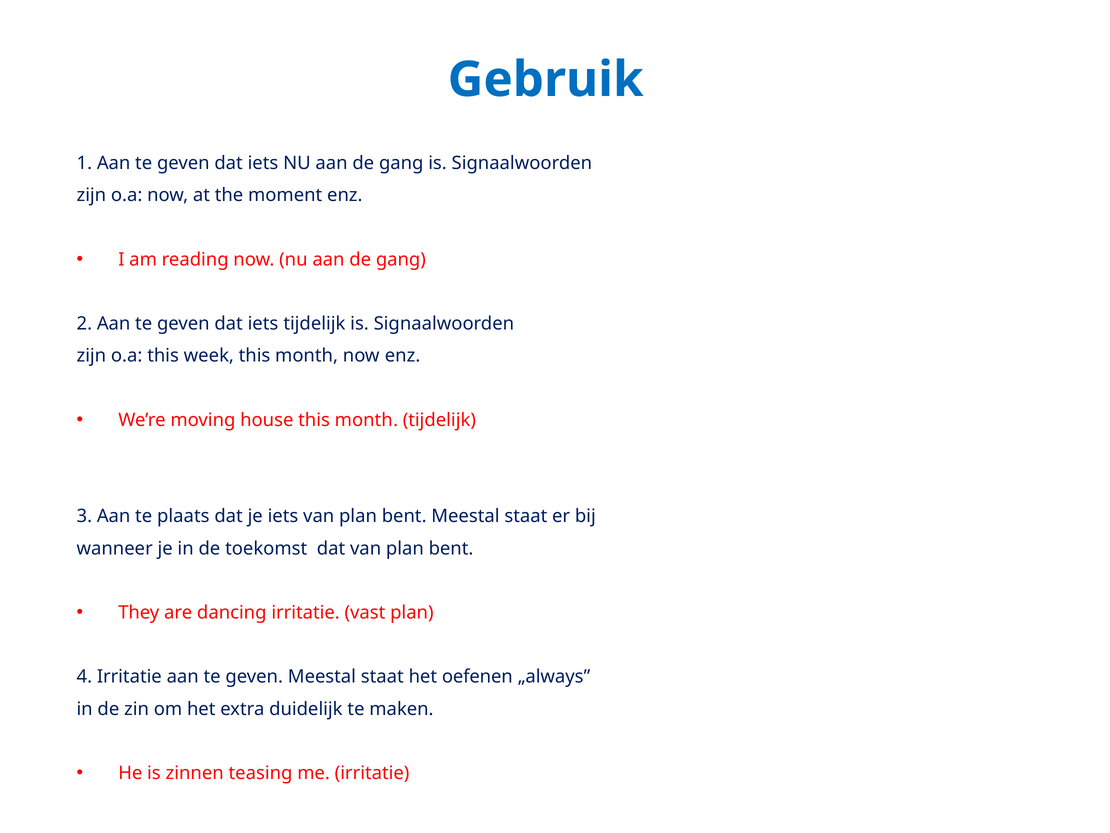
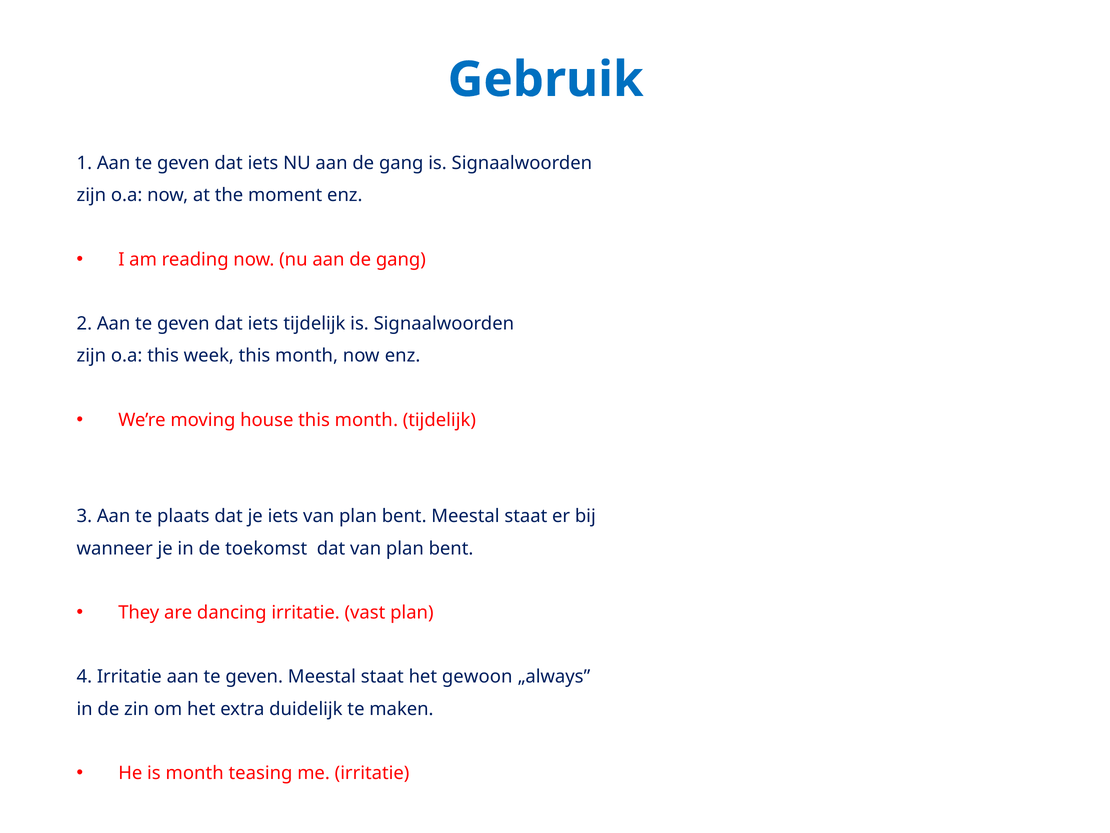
oefenen: oefenen -> gewoon (477, 676)
is zinnen: zinnen -> month (195, 773)
